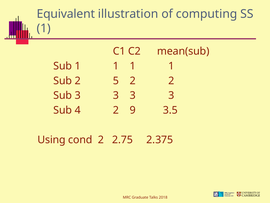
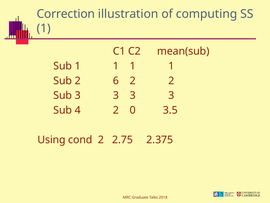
Equivalent: Equivalent -> Correction (66, 14)
5: 5 -> 6 (116, 81)
9: 9 -> 0 (133, 110)
